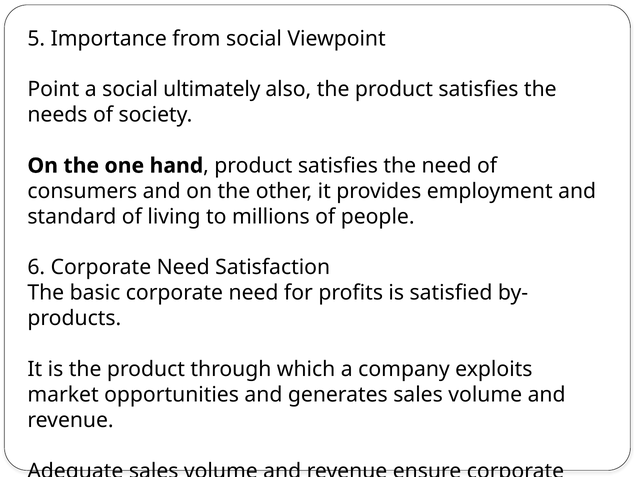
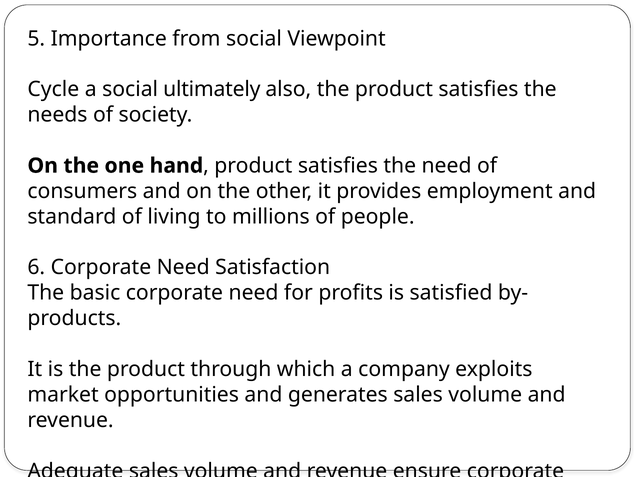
Point: Point -> Cycle (53, 89)
